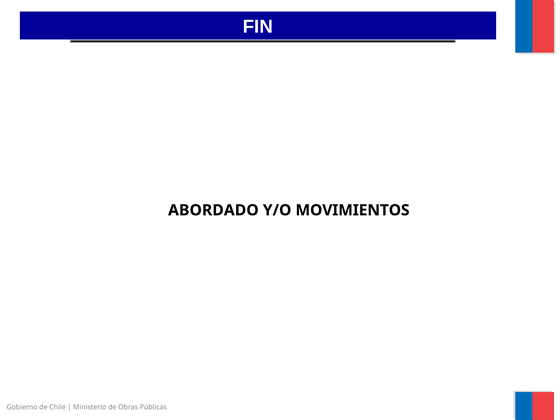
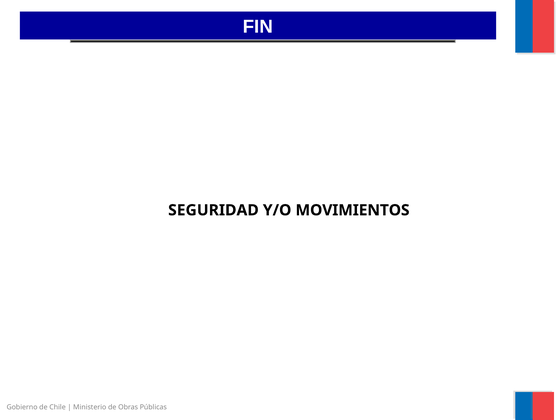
ABORDADO: ABORDADO -> SEGURIDAD (213, 210)
